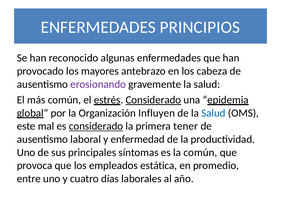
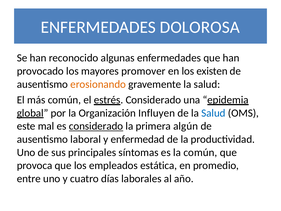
PRINCIPIOS: PRINCIPIOS -> DOLOROSA (200, 27)
antebrazo: antebrazo -> promover (143, 71)
cabeza: cabeza -> existen (212, 71)
erosionando colour: purple -> orange (98, 84)
Considerado underline: present -> none (153, 100)
tener: tener -> algún (186, 126)
